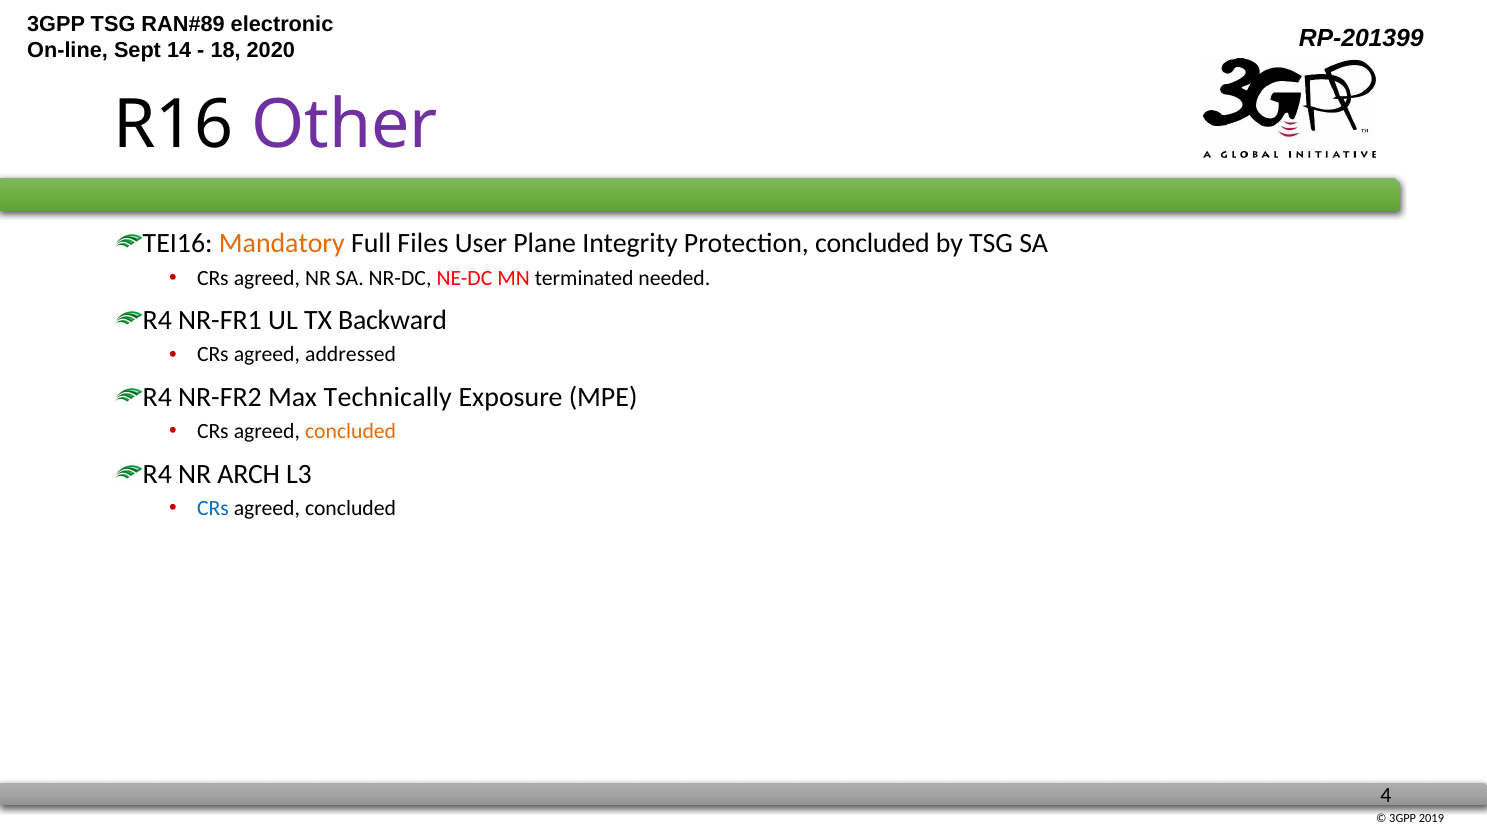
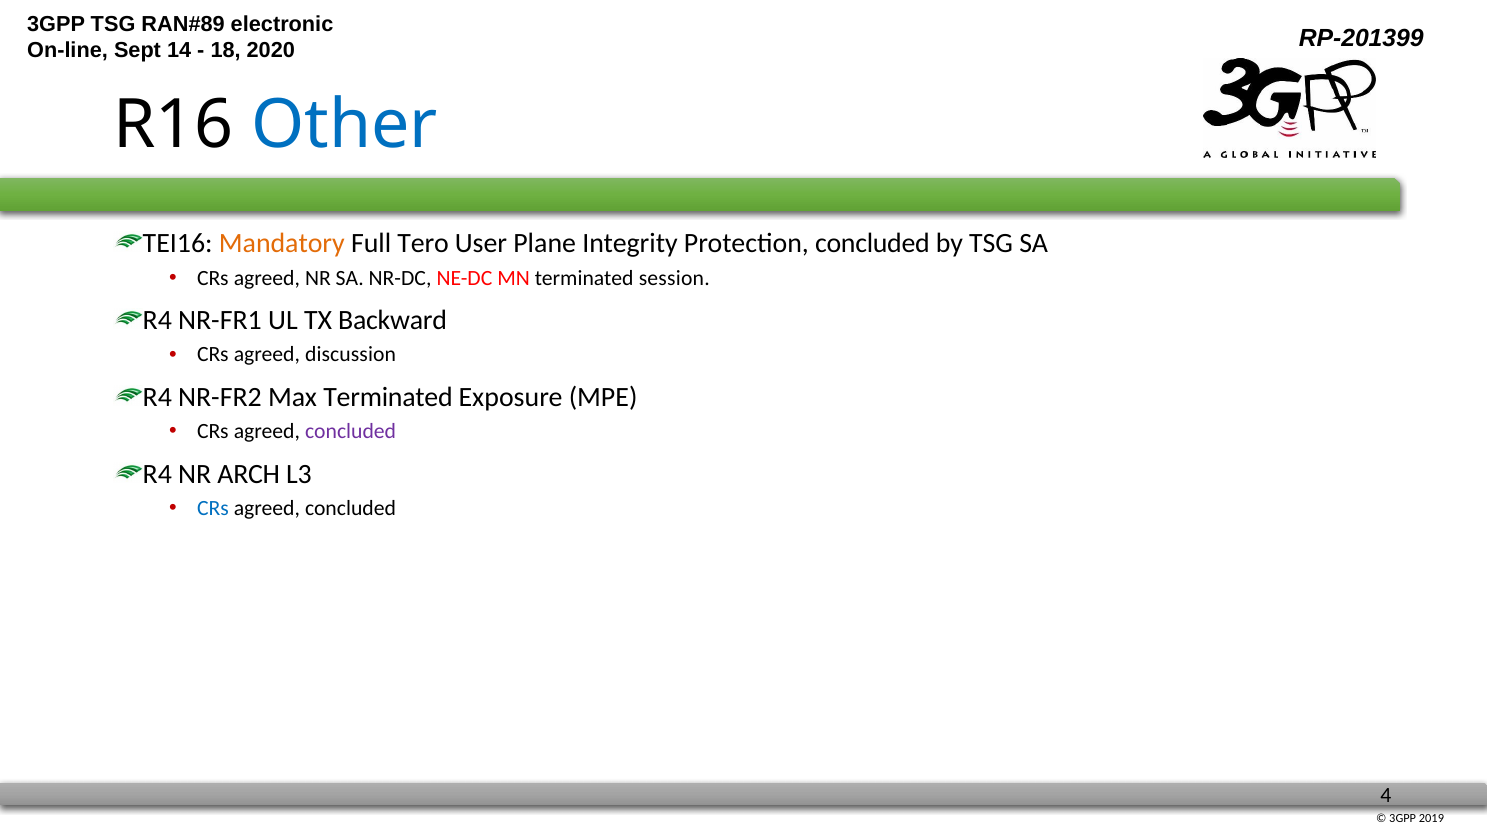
Other colour: purple -> blue (345, 125)
Files: Files -> Tero (423, 243)
needed: needed -> session (674, 278)
addressed: addressed -> discussion (351, 354)
Max Technically: Technically -> Terminated (388, 397)
concluded colour: orange -> purple (351, 431)
